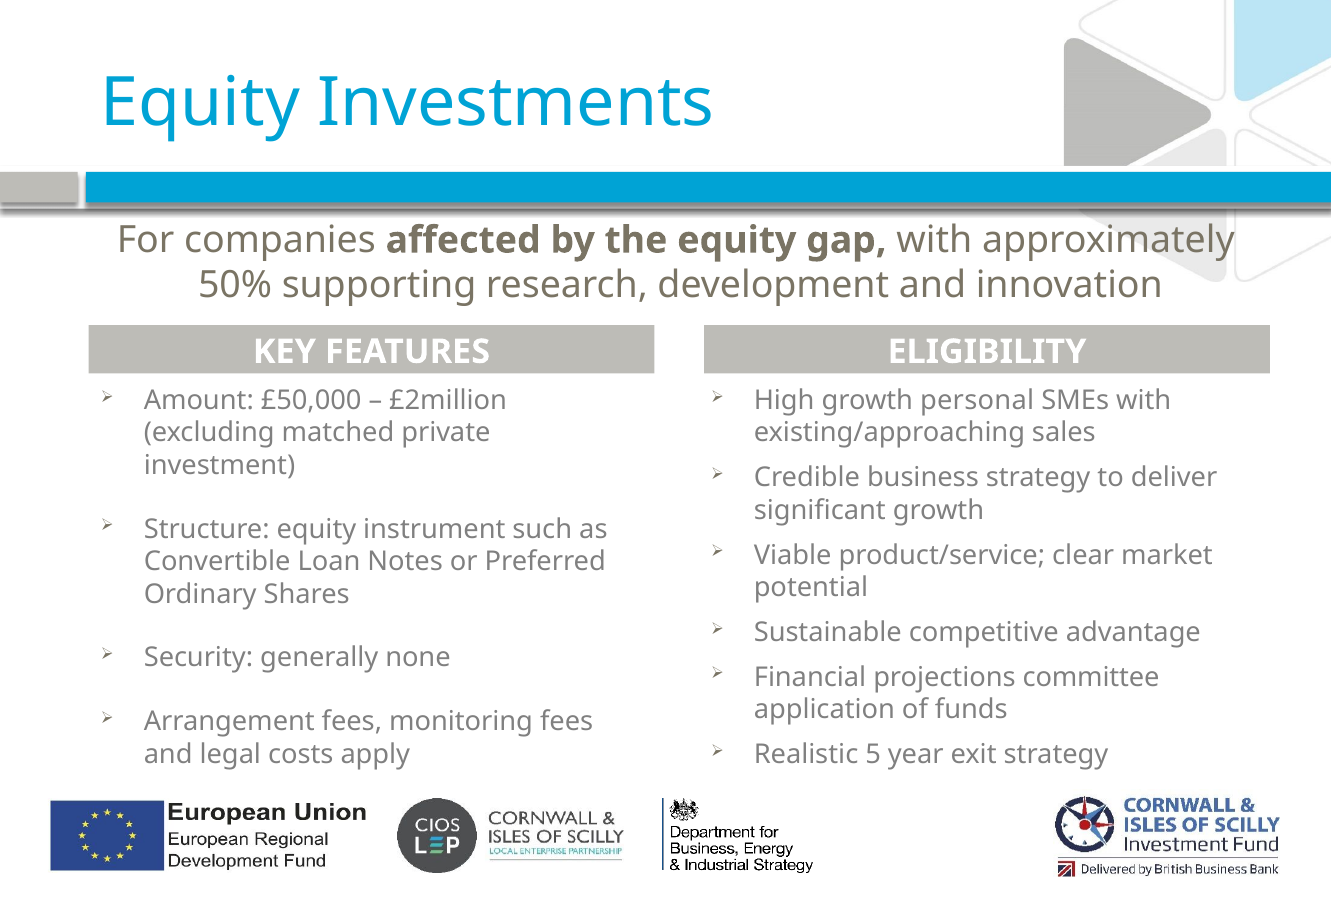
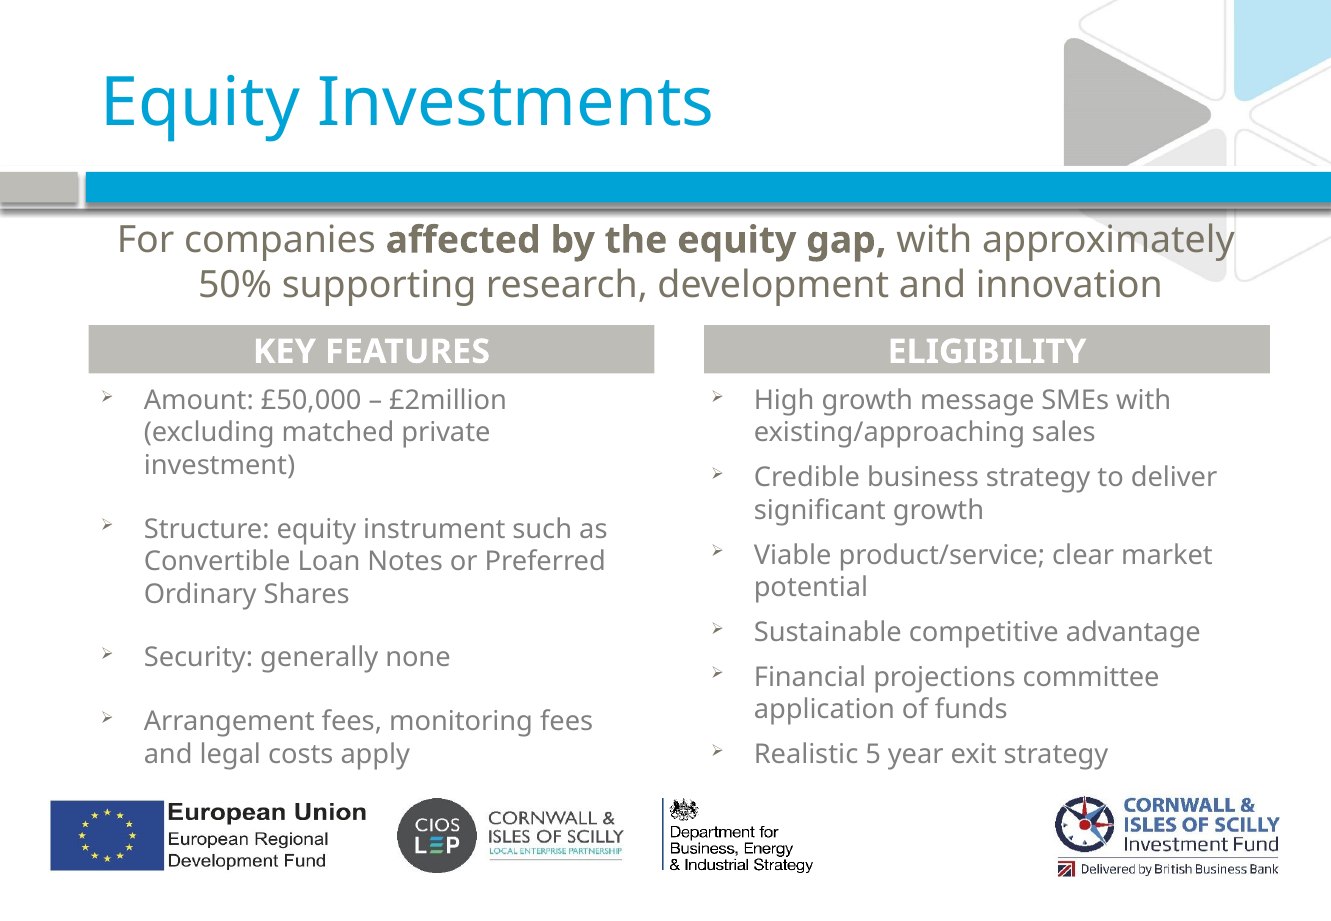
personal: personal -> message (977, 400)
